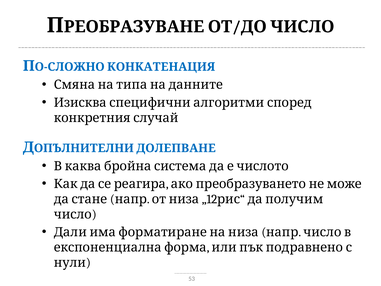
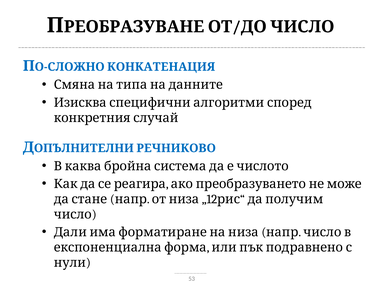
ДОЛЕПВАНЕ: ДОЛЕПВАНЕ -> РЕЧНИКОВО (176, 148)
